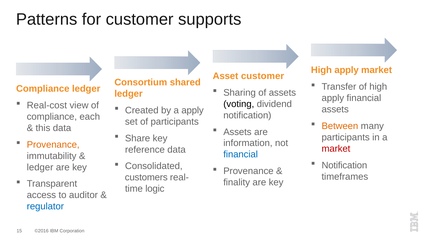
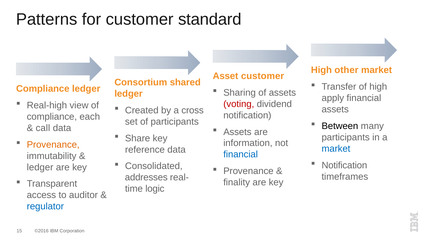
supports: supports -> standard (210, 19)
apply: apply -> other (346, 70)
voting colour: black -> red (239, 104)
Real-cost: Real-cost -> Real-high (47, 105)
a apply: apply -> cross (193, 110)
Between colour: orange -> black (340, 126)
this: this -> call (43, 128)
market colour: red -> blue (336, 149)
customers: customers -> addresses (146, 178)
